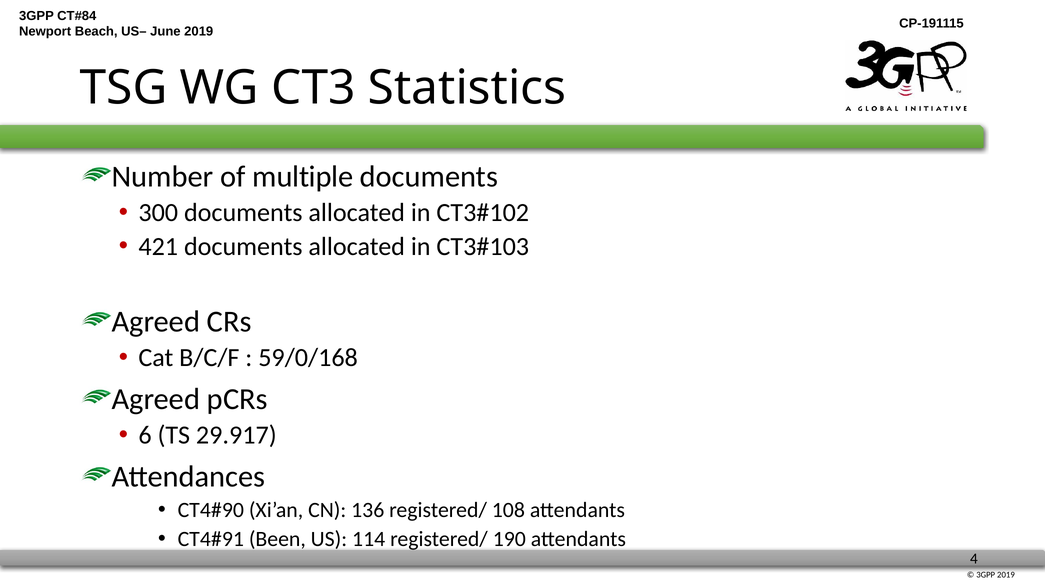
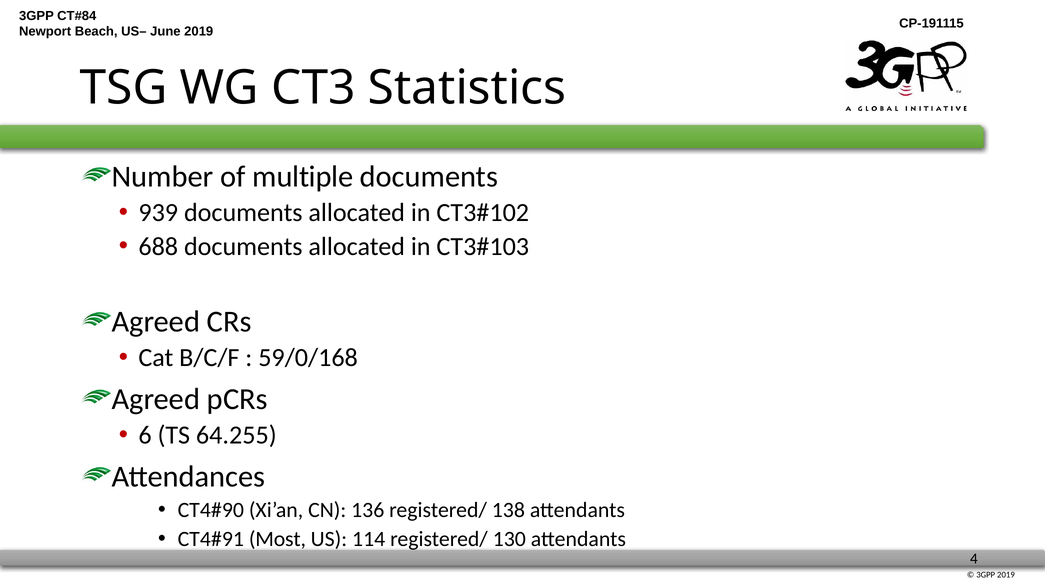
300: 300 -> 939 (158, 213)
421: 421 -> 688 (158, 246)
29.917: 29.917 -> 64.255 (236, 435)
108: 108 -> 138 (508, 510)
Been: Been -> Most (277, 539)
190: 190 -> 130 (509, 539)
